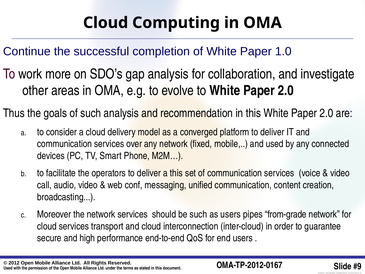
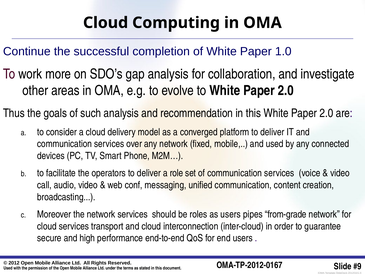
a this: this -> role (176, 173)
be such: such -> roles (198, 214)
